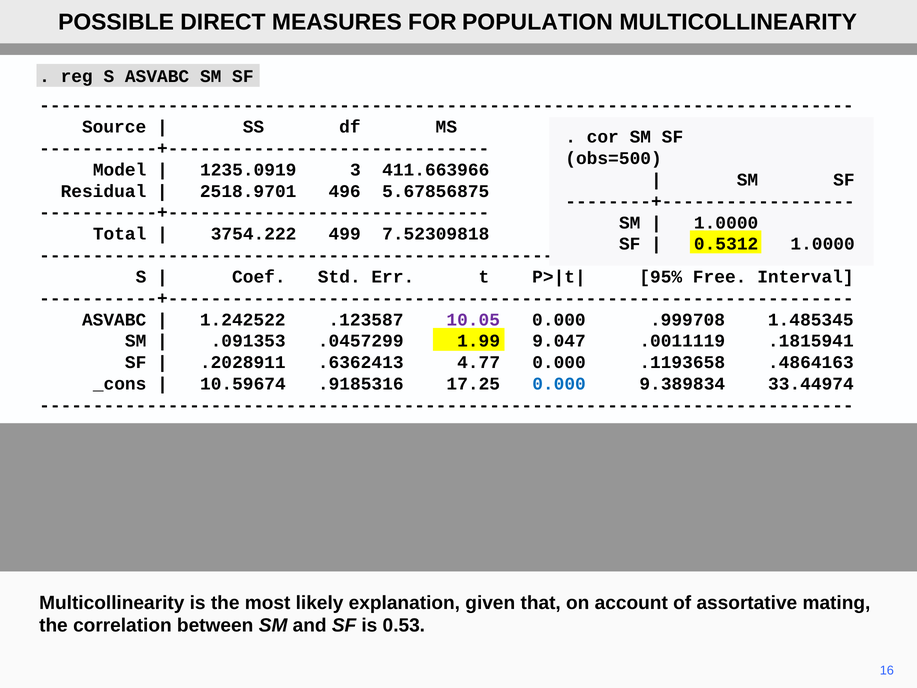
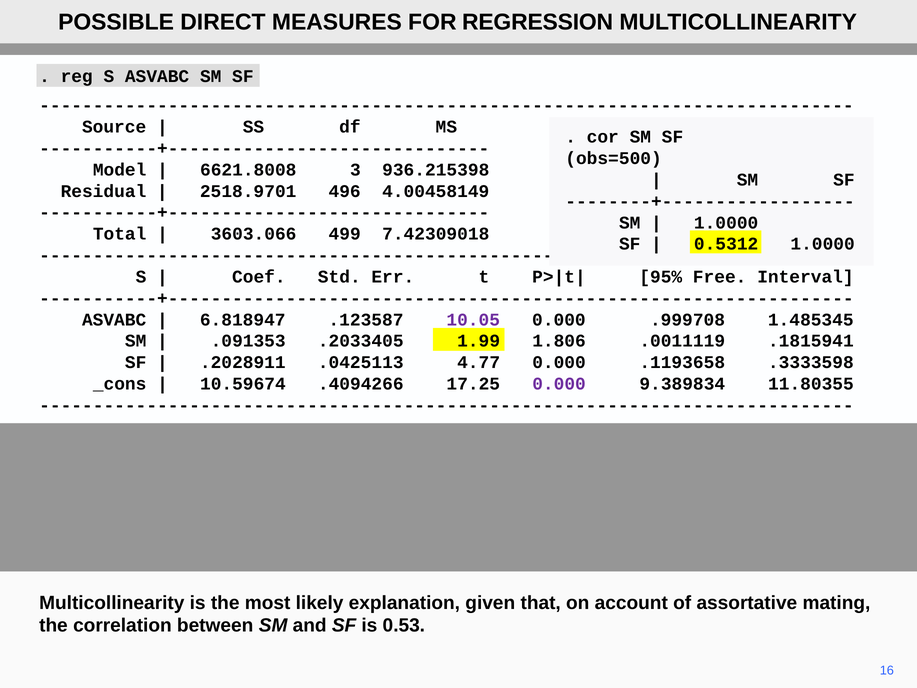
POPULATION: POPULATION -> REGRESSION (538, 22)
1235.0919: 1235.0919 -> 6621.8008 (248, 170)
411.663966: 411.663966 -> 936.215398 (436, 170)
5.67856875: 5.67856875 -> 4.00458149 (436, 191)
3754.222: 3754.222 -> 3603.066 (254, 234)
7.52309818: 7.52309818 -> 7.42309018 (436, 234)
1.242522: 1.242522 -> 6.818947 (243, 320)
.0457299: .0457299 -> .2033405 (361, 341)
9.047: 9.047 -> 1.806 (559, 341)
.6362413: .6362413 -> .0425113 (361, 362)
.4864163: .4864163 -> .3333598 (811, 362)
.9185316: .9185316 -> .4094266 (361, 384)
0.000 colour: blue -> purple (559, 384)
33.44974: 33.44974 -> 11.80355 (811, 384)
